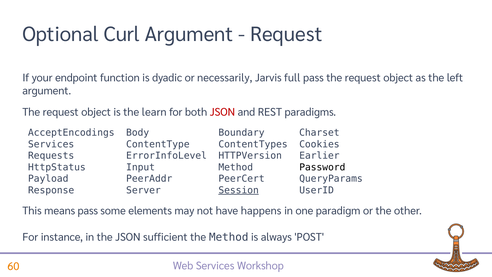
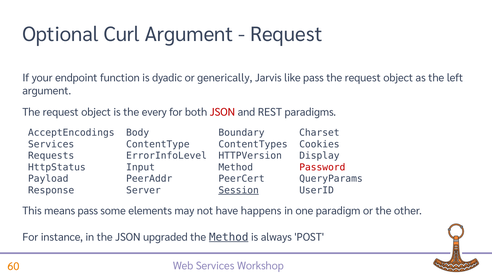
necessarily: necessarily -> generically (225, 78)
full: full -> like (292, 78)
learn: learn -> every (154, 112)
Earlier: Earlier -> Display (319, 156)
Password colour: black -> red (322, 167)
sufficient: sufficient -> upgraded (165, 237)
Method underline: none -> present (229, 237)
